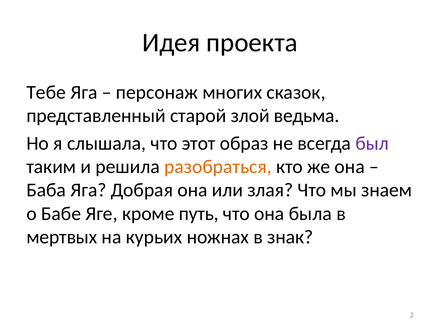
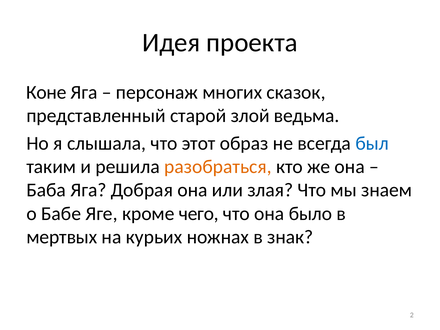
Тебе: Тебе -> Коне (46, 92)
был colour: purple -> blue (372, 143)
путь: путь -> чего (199, 214)
была: была -> было (310, 214)
